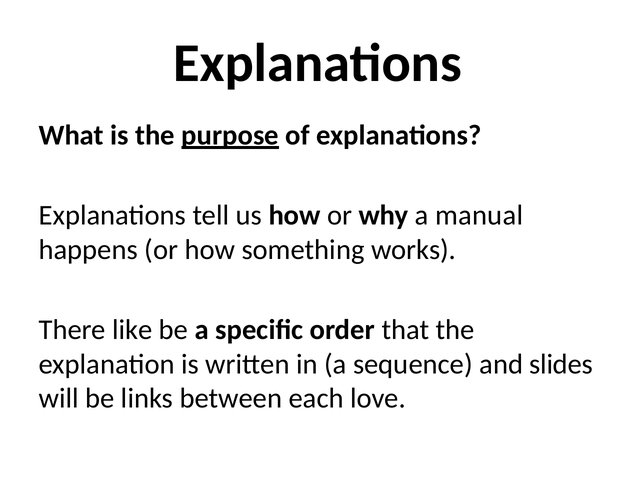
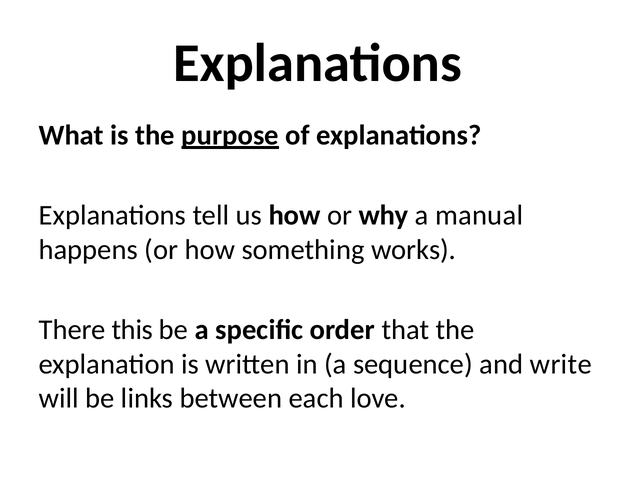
like: like -> this (132, 330)
slides: slides -> write (561, 364)
